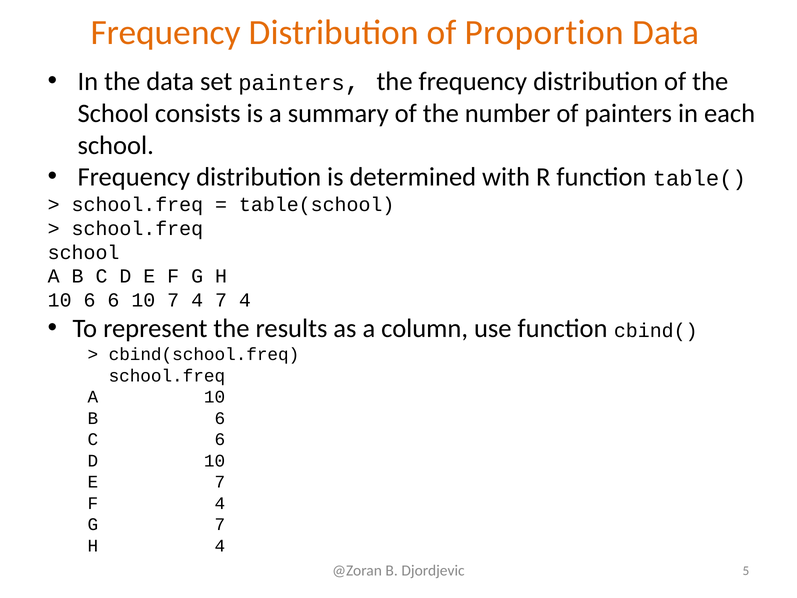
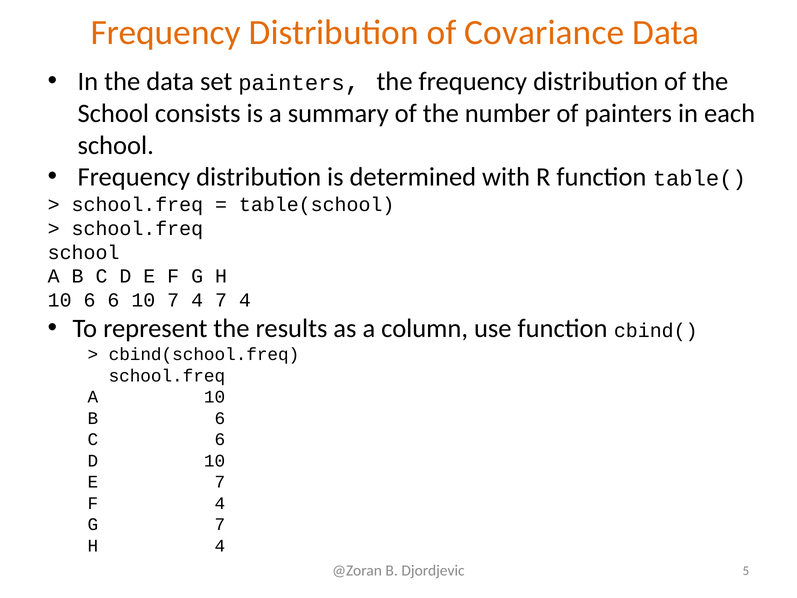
Proportion: Proportion -> Covariance (544, 32)
